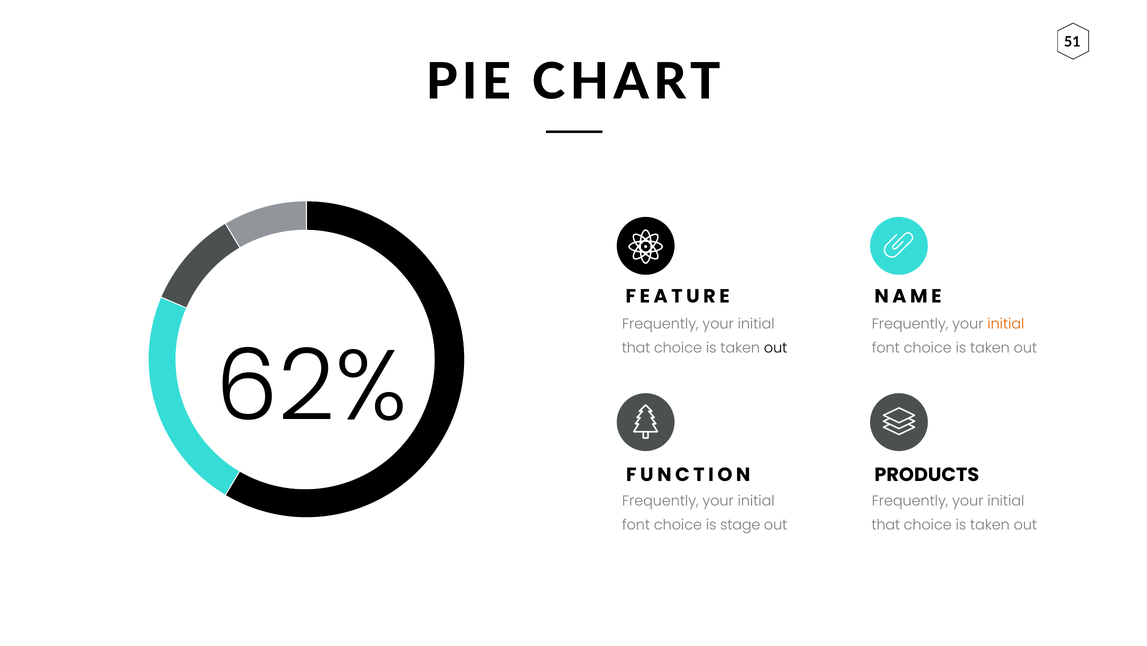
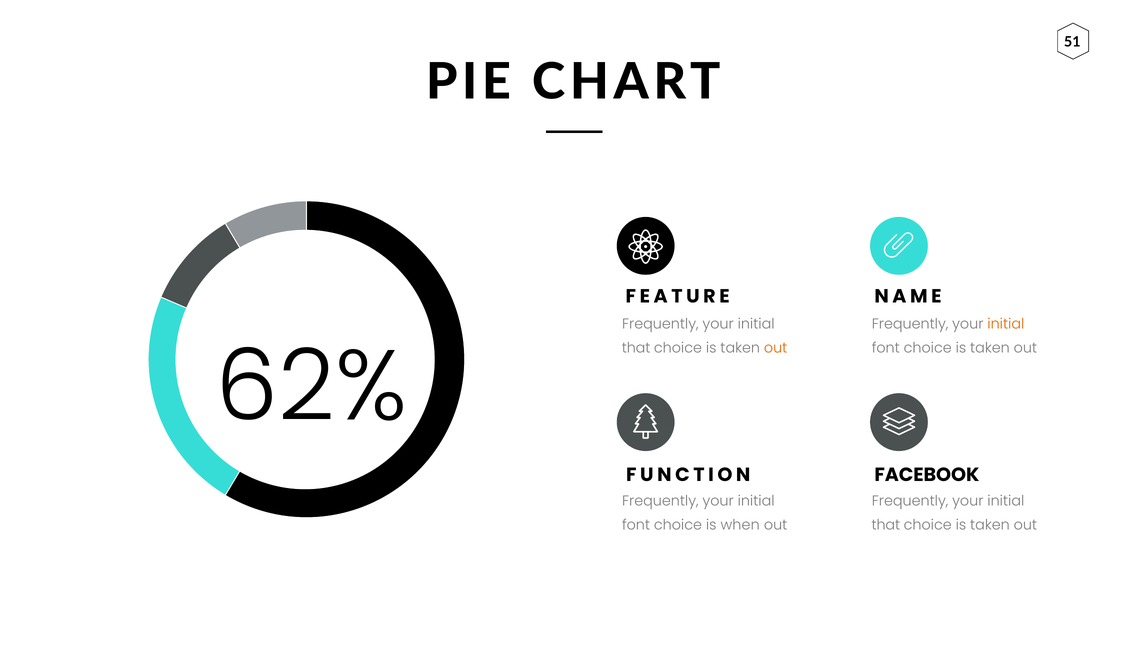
out colour: black -> orange (776, 348)
PRODUCTS: PRODUCTS -> FACEBOOK (927, 475)
stage: stage -> when (740, 525)
